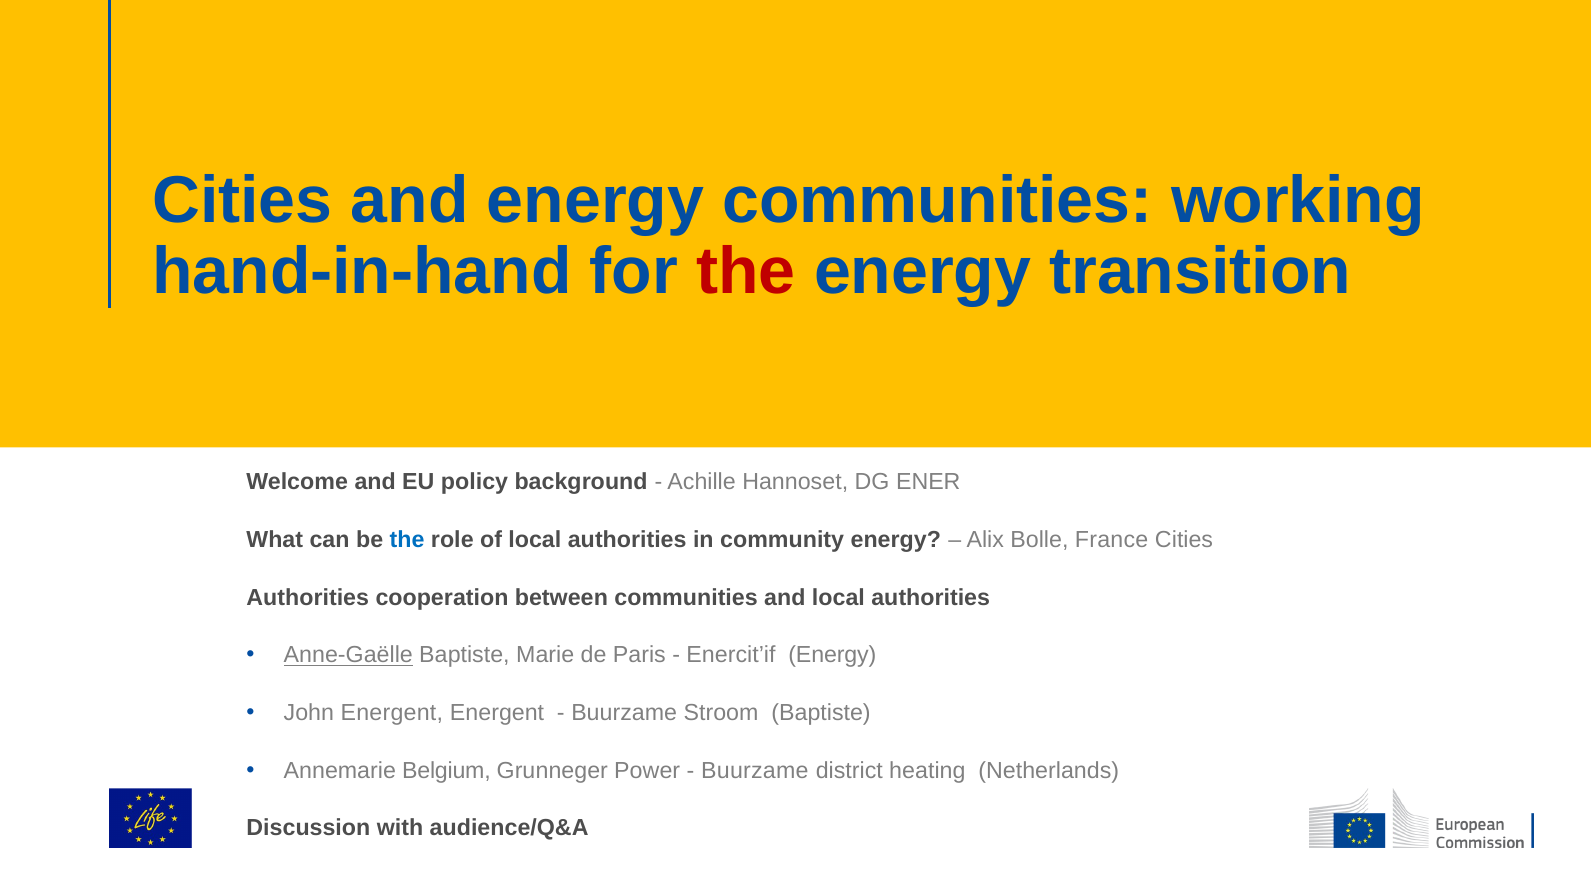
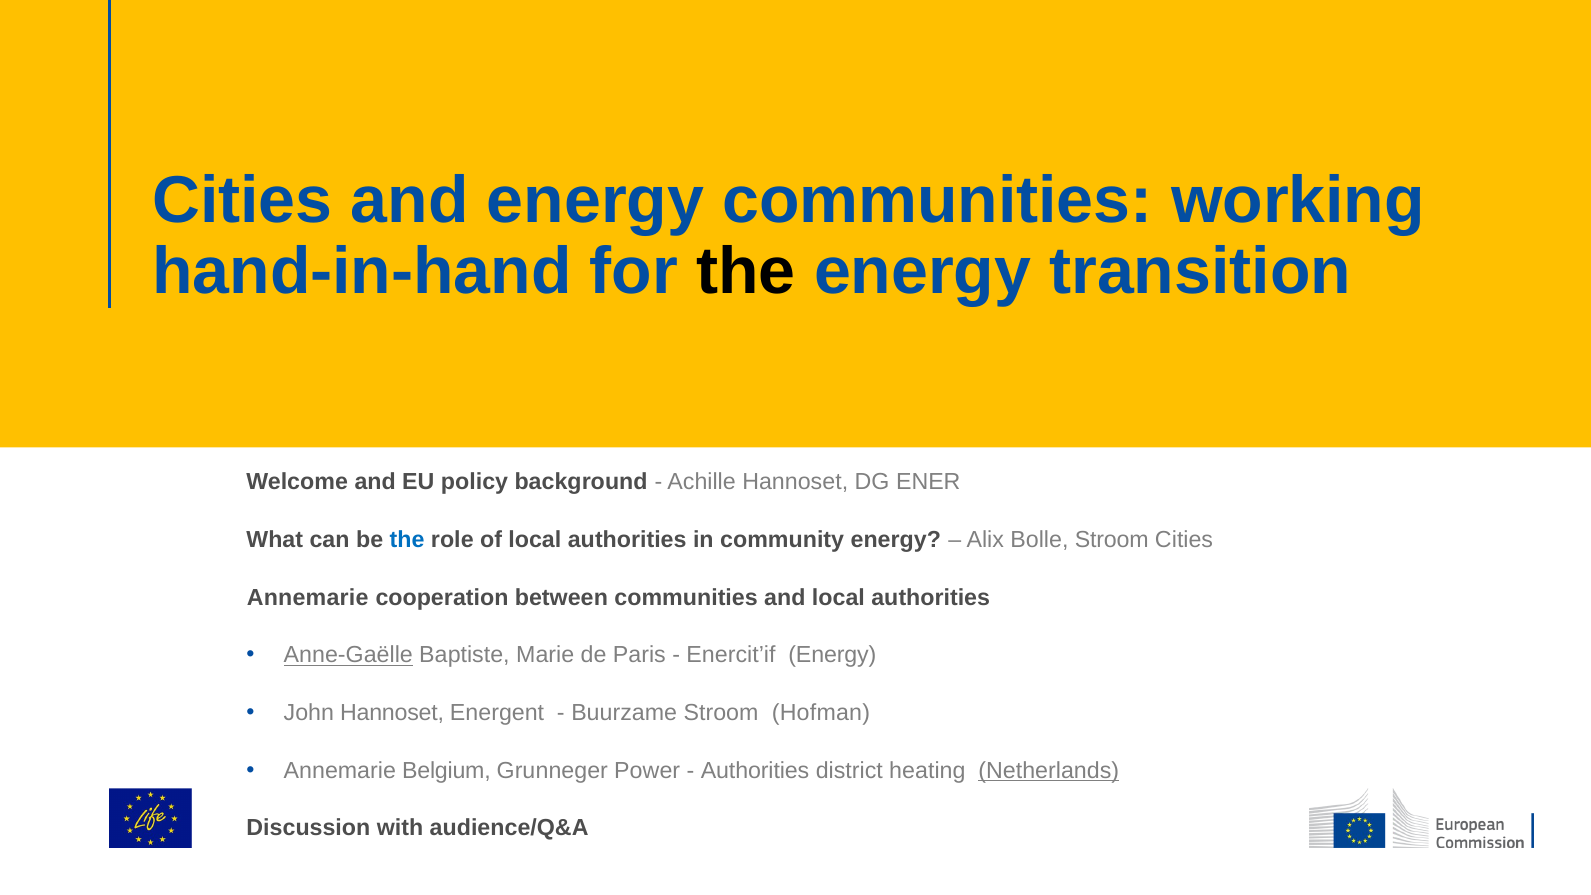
the colour: red -> black (746, 272)
Bolle France: France -> Stroom (1112, 540)
Authorities: Authorities -> Annemarie (308, 598)
John Energent: Energent -> Hannoset (392, 713)
Stroom Baptiste: Baptiste -> Hofman (821, 713)
Buurzame: Buurzame -> Authorities (755, 771)
Netherlands underline: none -> present (1049, 771)
